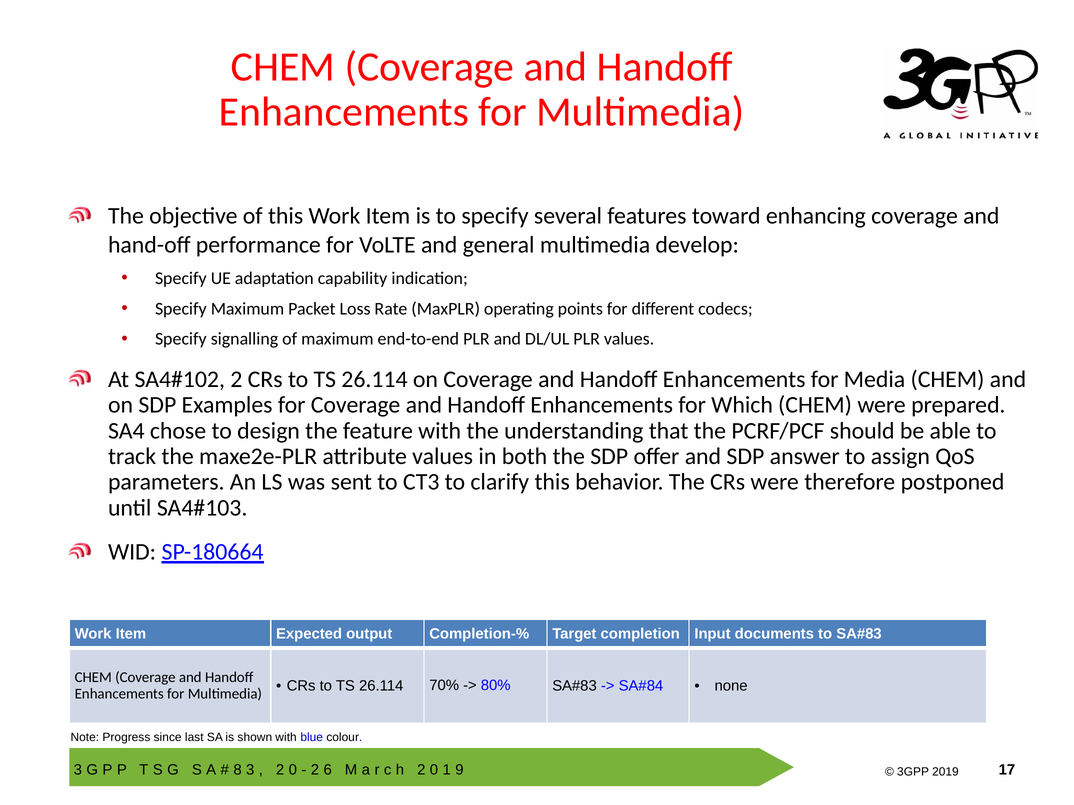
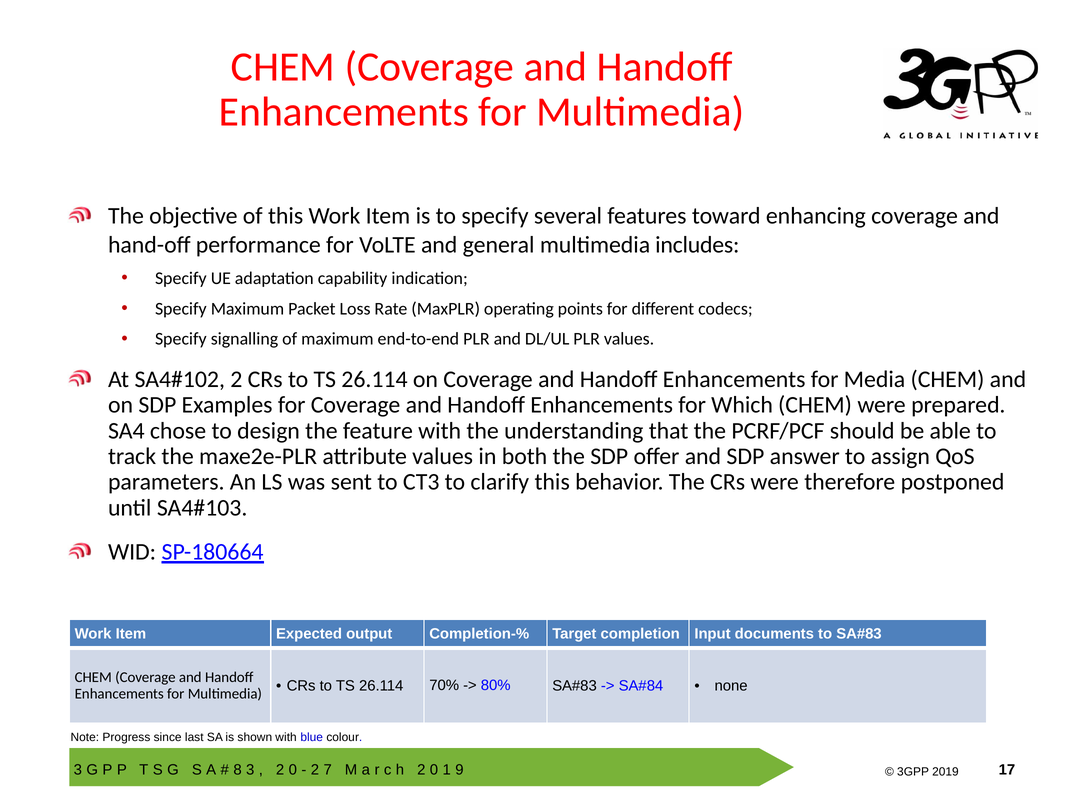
develop: develop -> includes (697, 245)
6: 6 -> 7 (328, 770)
